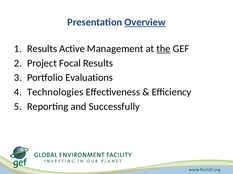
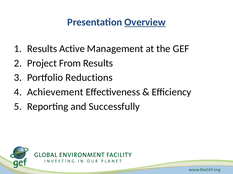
the underline: present -> none (163, 49)
Focal: Focal -> From (70, 63)
Evaluations: Evaluations -> Reductions (89, 78)
Technologies: Technologies -> Achievement (55, 92)
